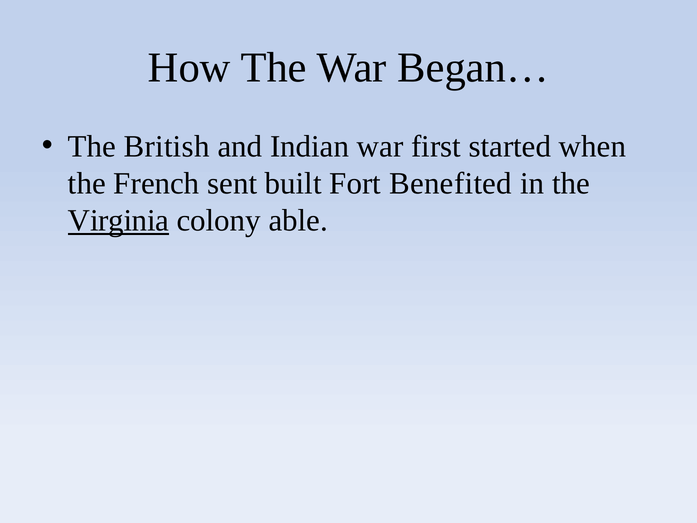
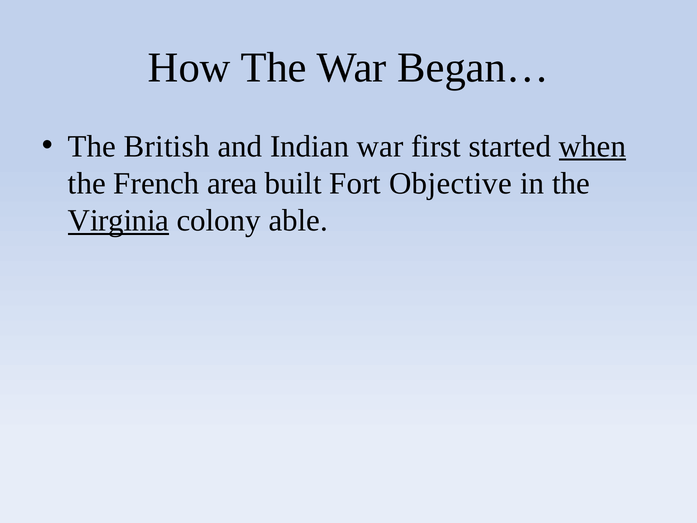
when underline: none -> present (593, 146)
sent: sent -> area (232, 183)
Benefited: Benefited -> Objective (451, 183)
